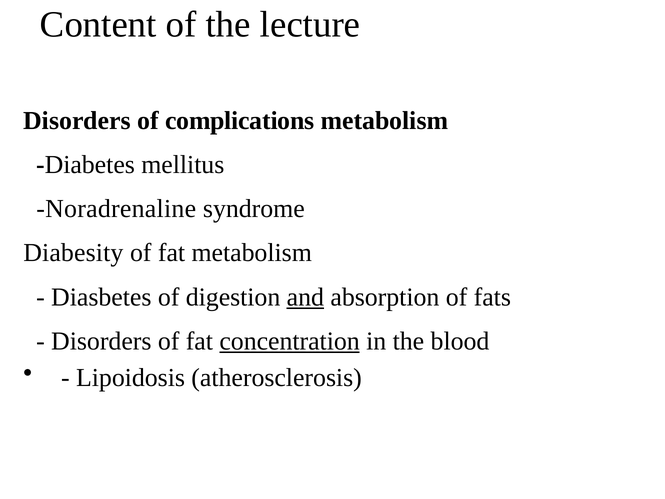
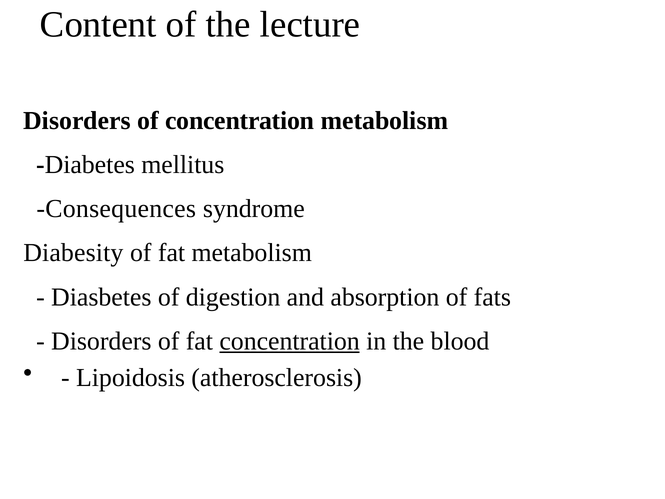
of complications: complications -> concentration (240, 120)
Noradrenaline: Noradrenaline -> Consequences (116, 209)
and underline: present -> none (305, 297)
